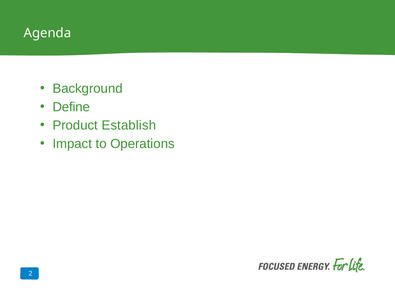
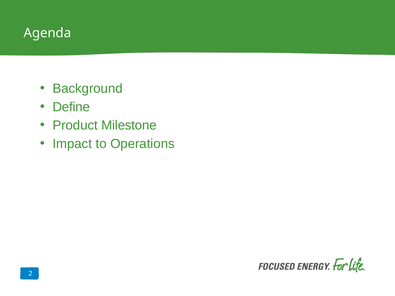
Establish: Establish -> Milestone (129, 125)
